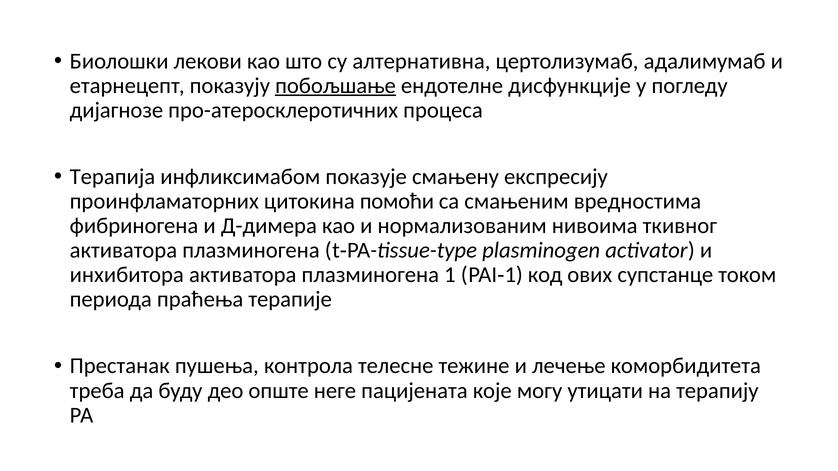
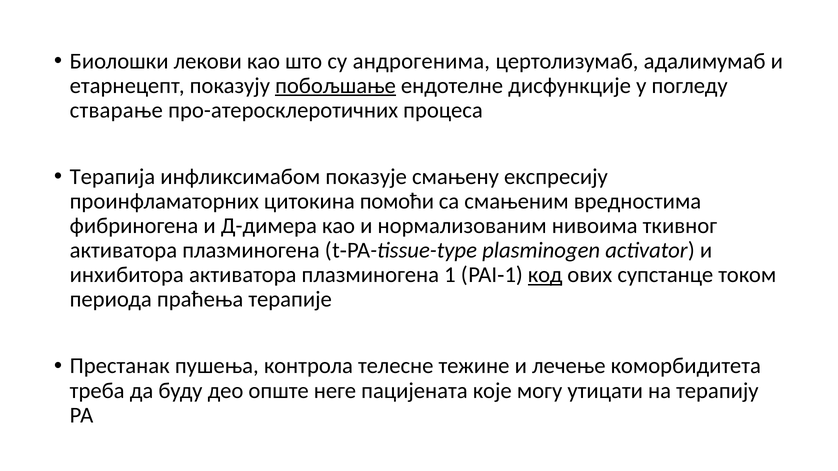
алтернативна: алтернативна -> андрогенима (421, 61)
дијагнозе: дијагнозе -> стварање (116, 110)
код underline: none -> present (545, 275)
